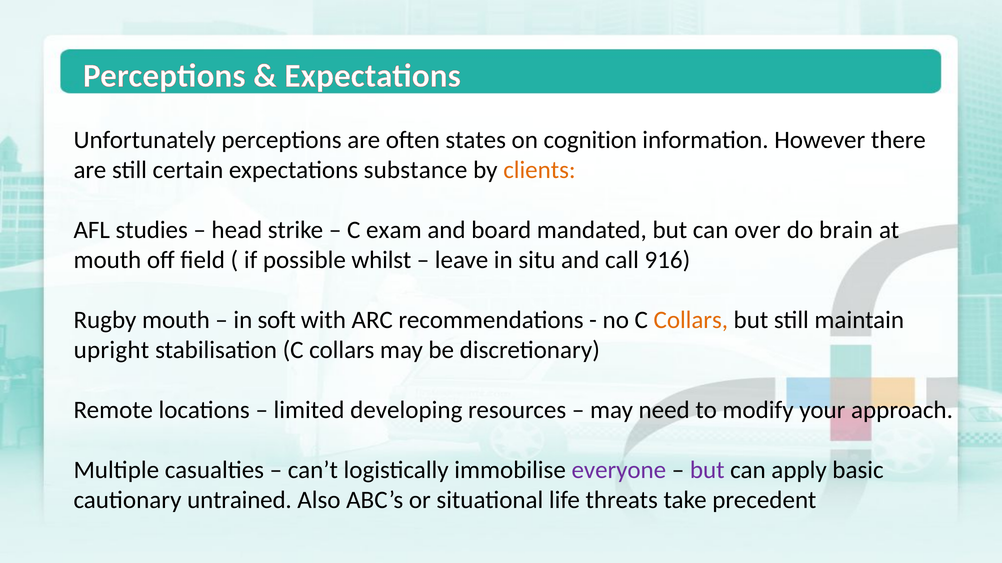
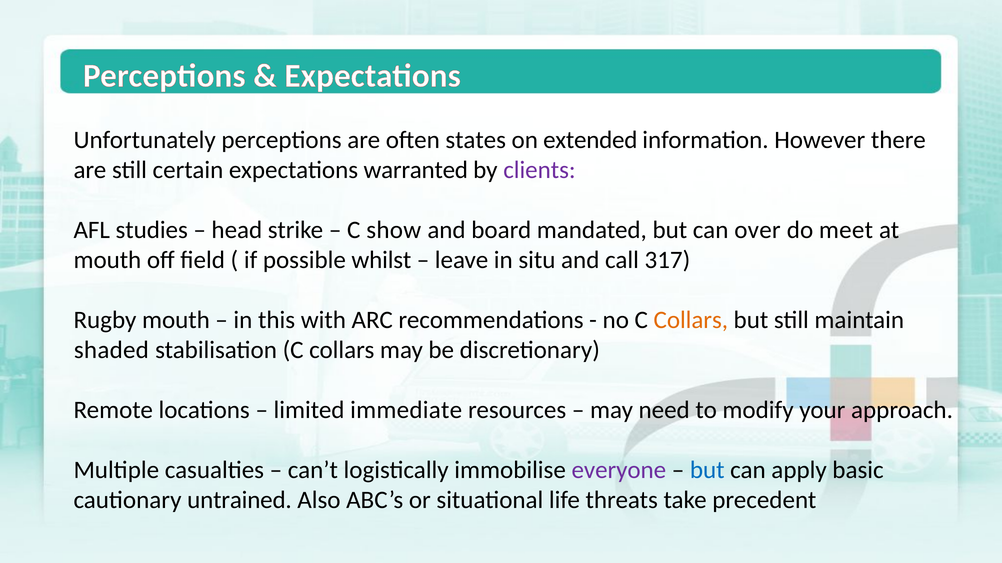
cognition: cognition -> extended (590, 140)
substance: substance -> warranted (416, 170)
clients colour: orange -> purple (539, 170)
exam: exam -> show (394, 230)
brain: brain -> meet (846, 230)
916: 916 -> 317 (667, 260)
soft: soft -> this (277, 320)
upright: upright -> shaded (111, 350)
developing: developing -> immediate (406, 410)
but colour: purple -> blue (707, 471)
